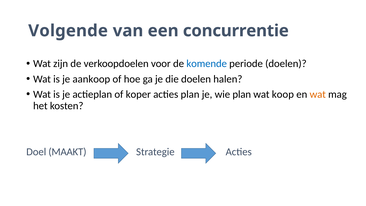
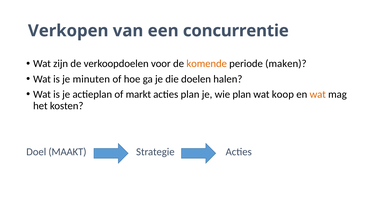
Volgende: Volgende -> Verkopen (68, 31)
komende colour: blue -> orange (207, 64)
periode doelen: doelen -> maken (286, 64)
aankoop: aankoop -> minuten (91, 79)
koper: koper -> markt (138, 94)
